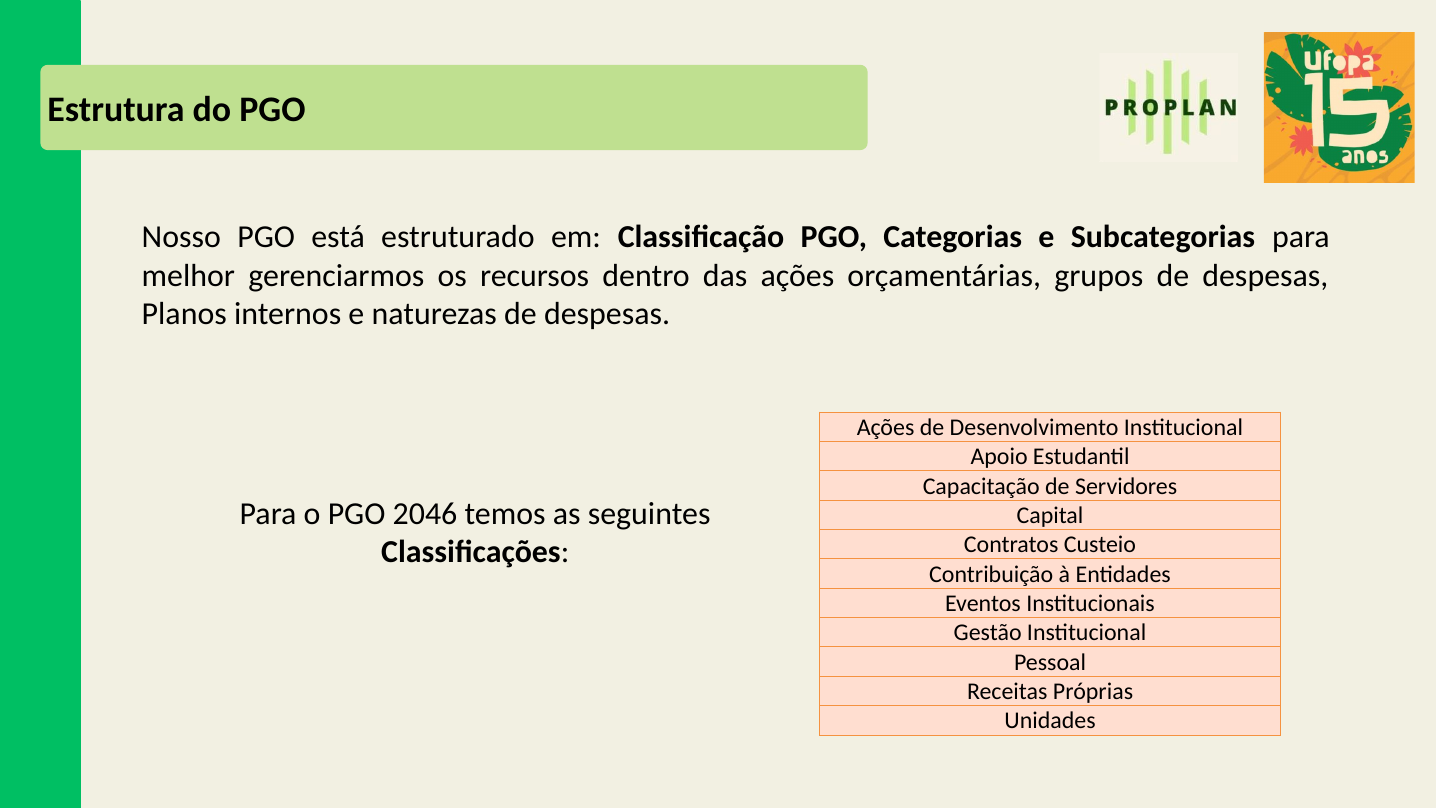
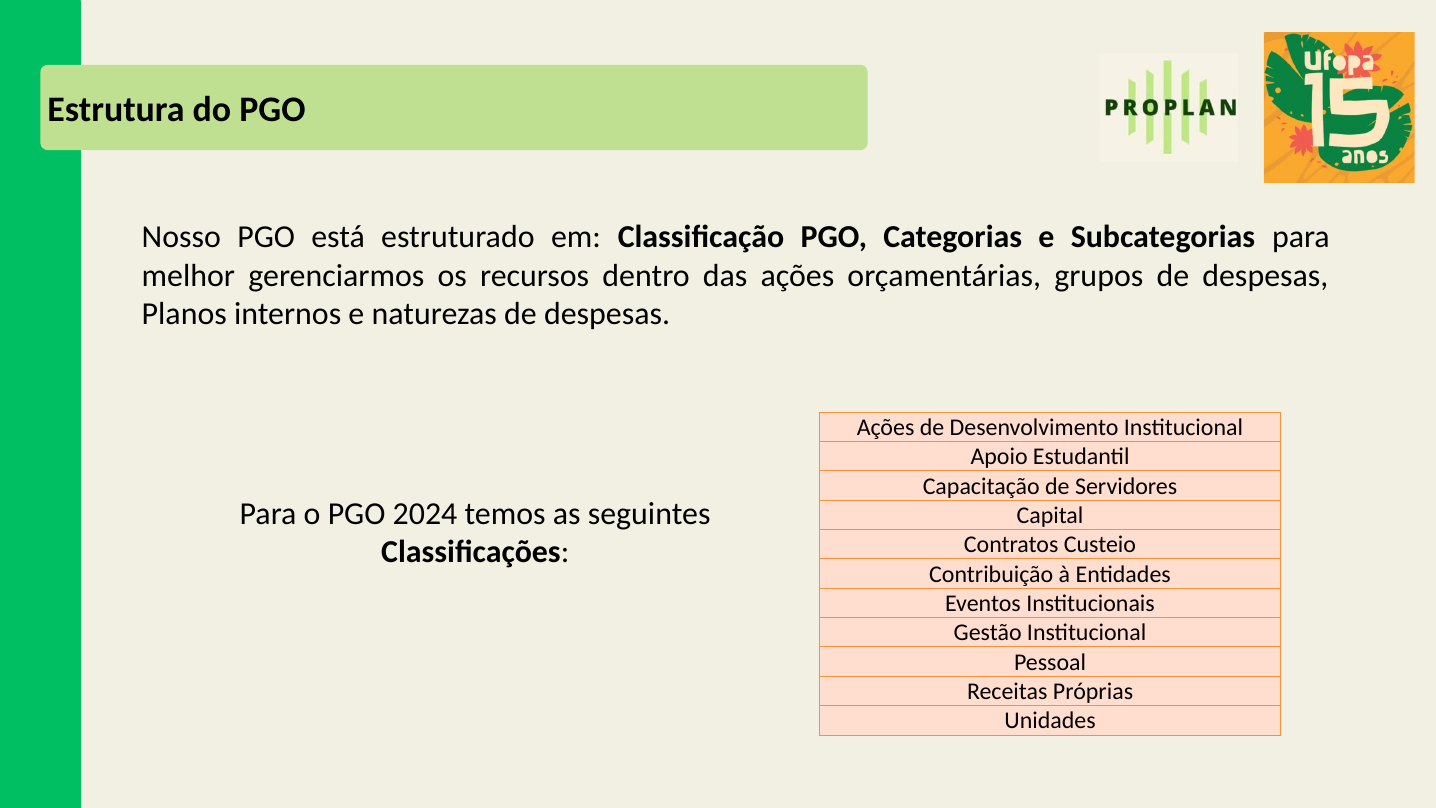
2046: 2046 -> 2024 (425, 513)
